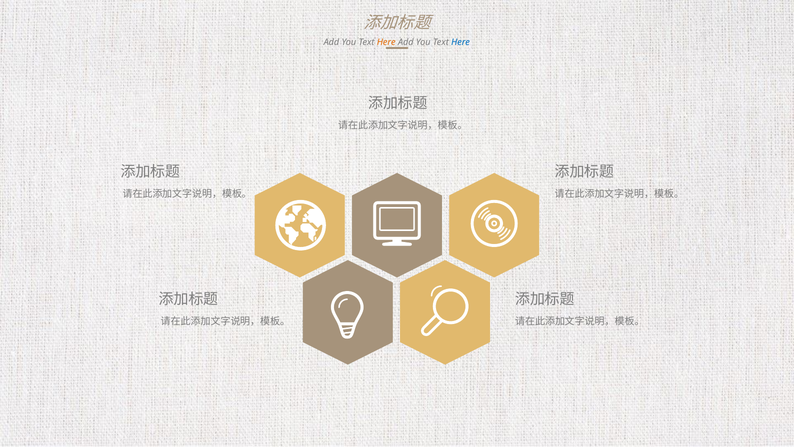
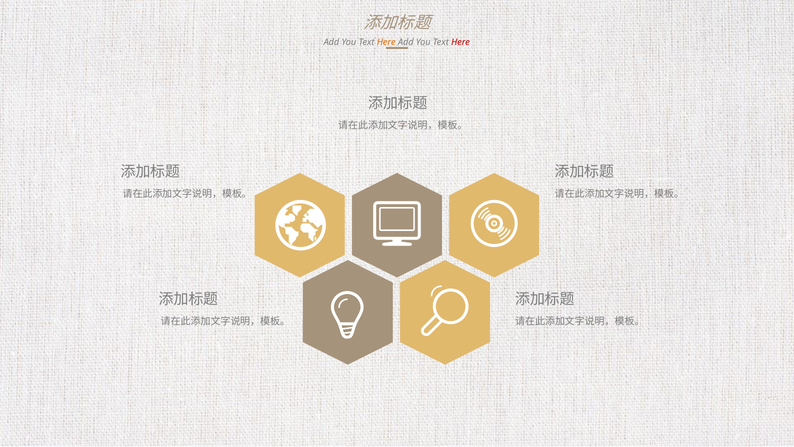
Here colour: blue -> red (461, 42)
